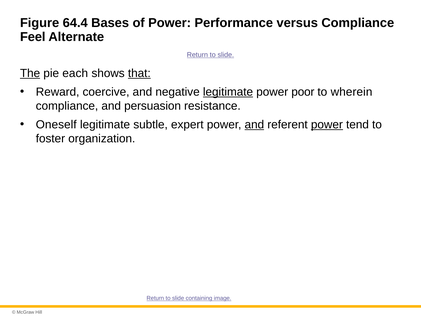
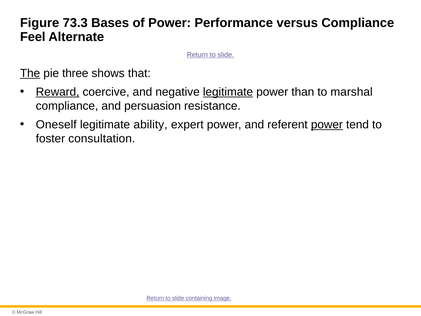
64.4: 64.4 -> 73.3 (75, 23)
each: each -> three (75, 73)
that underline: present -> none (139, 73)
Reward underline: none -> present (58, 92)
poor: poor -> than (303, 92)
wherein: wherein -> marshal (352, 92)
subtle: subtle -> ability (151, 125)
and underline: present -> none (254, 125)
organization: organization -> consultation (102, 139)
